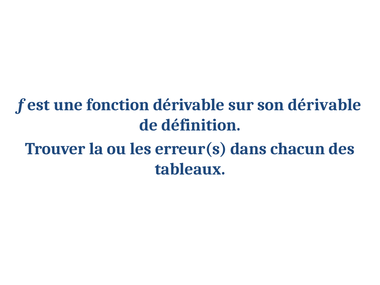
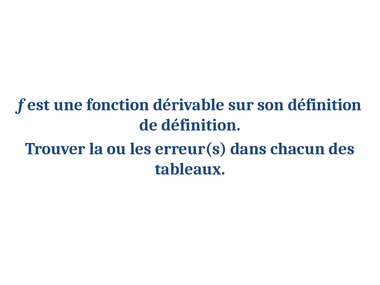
son dérivable: dérivable -> définition (325, 105)
